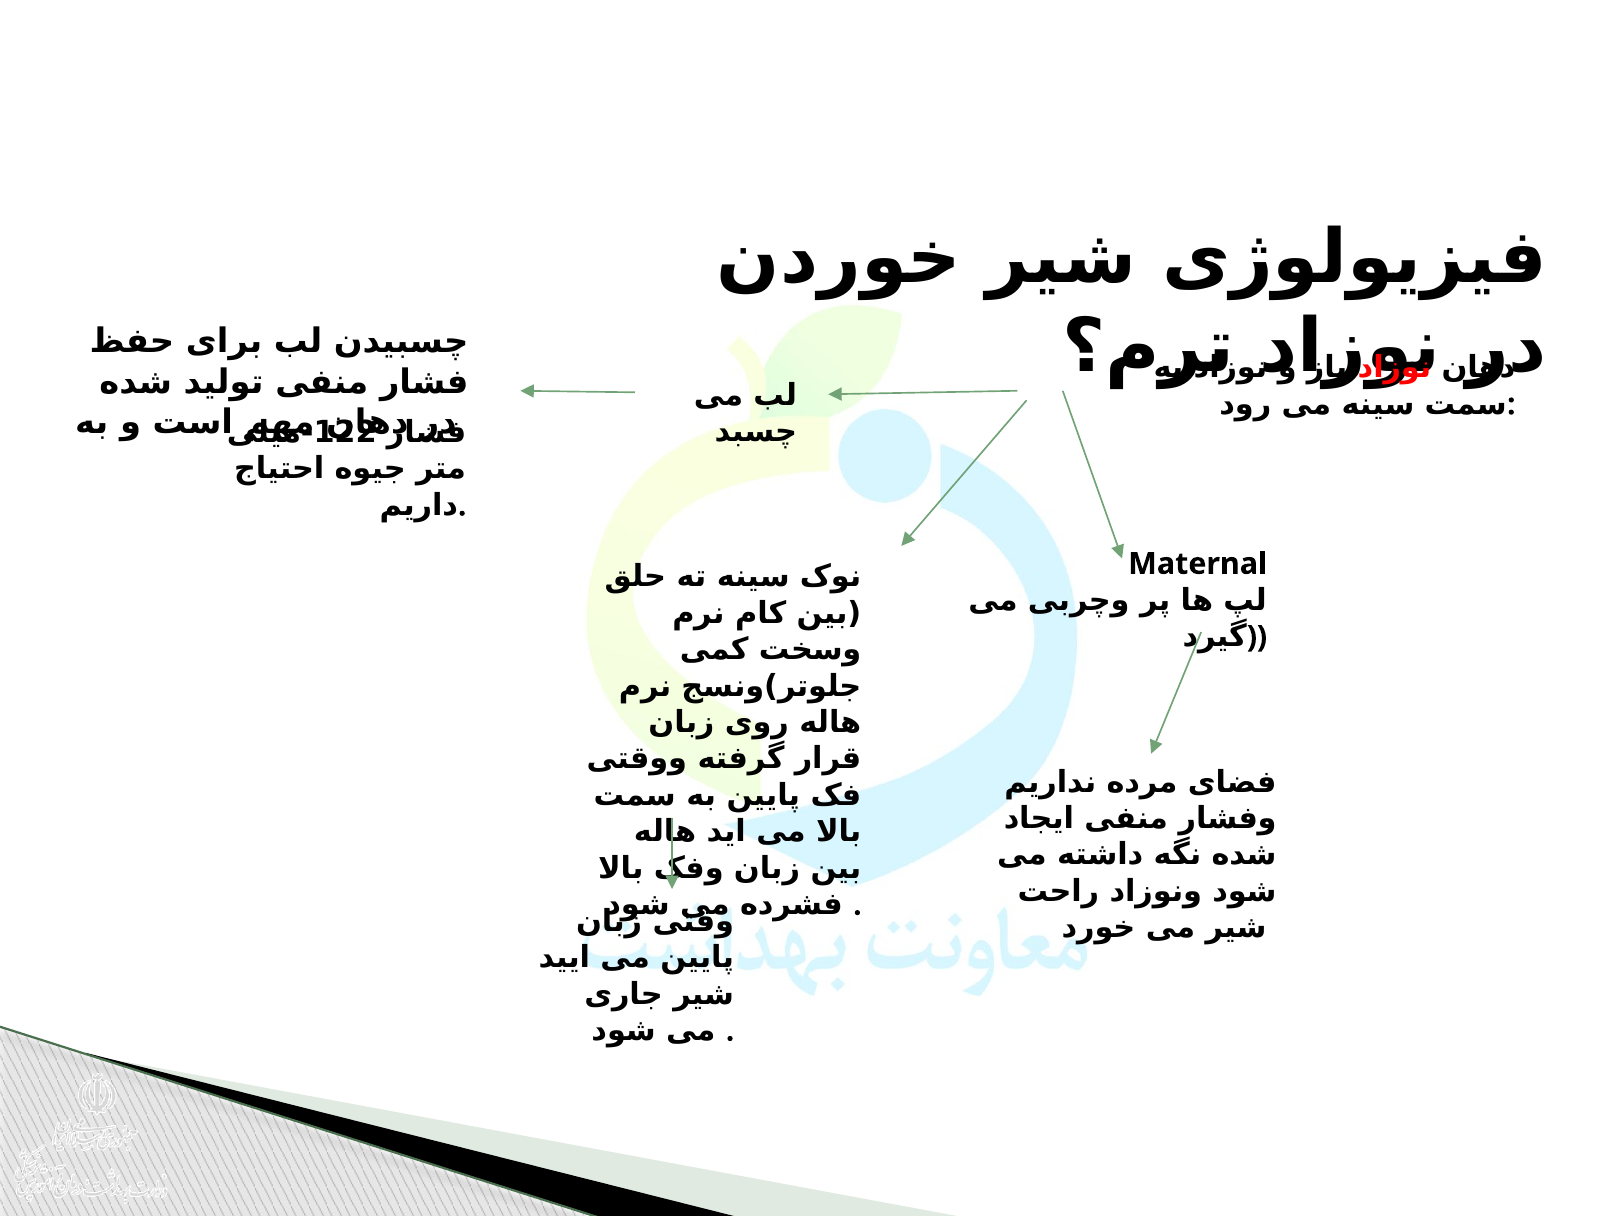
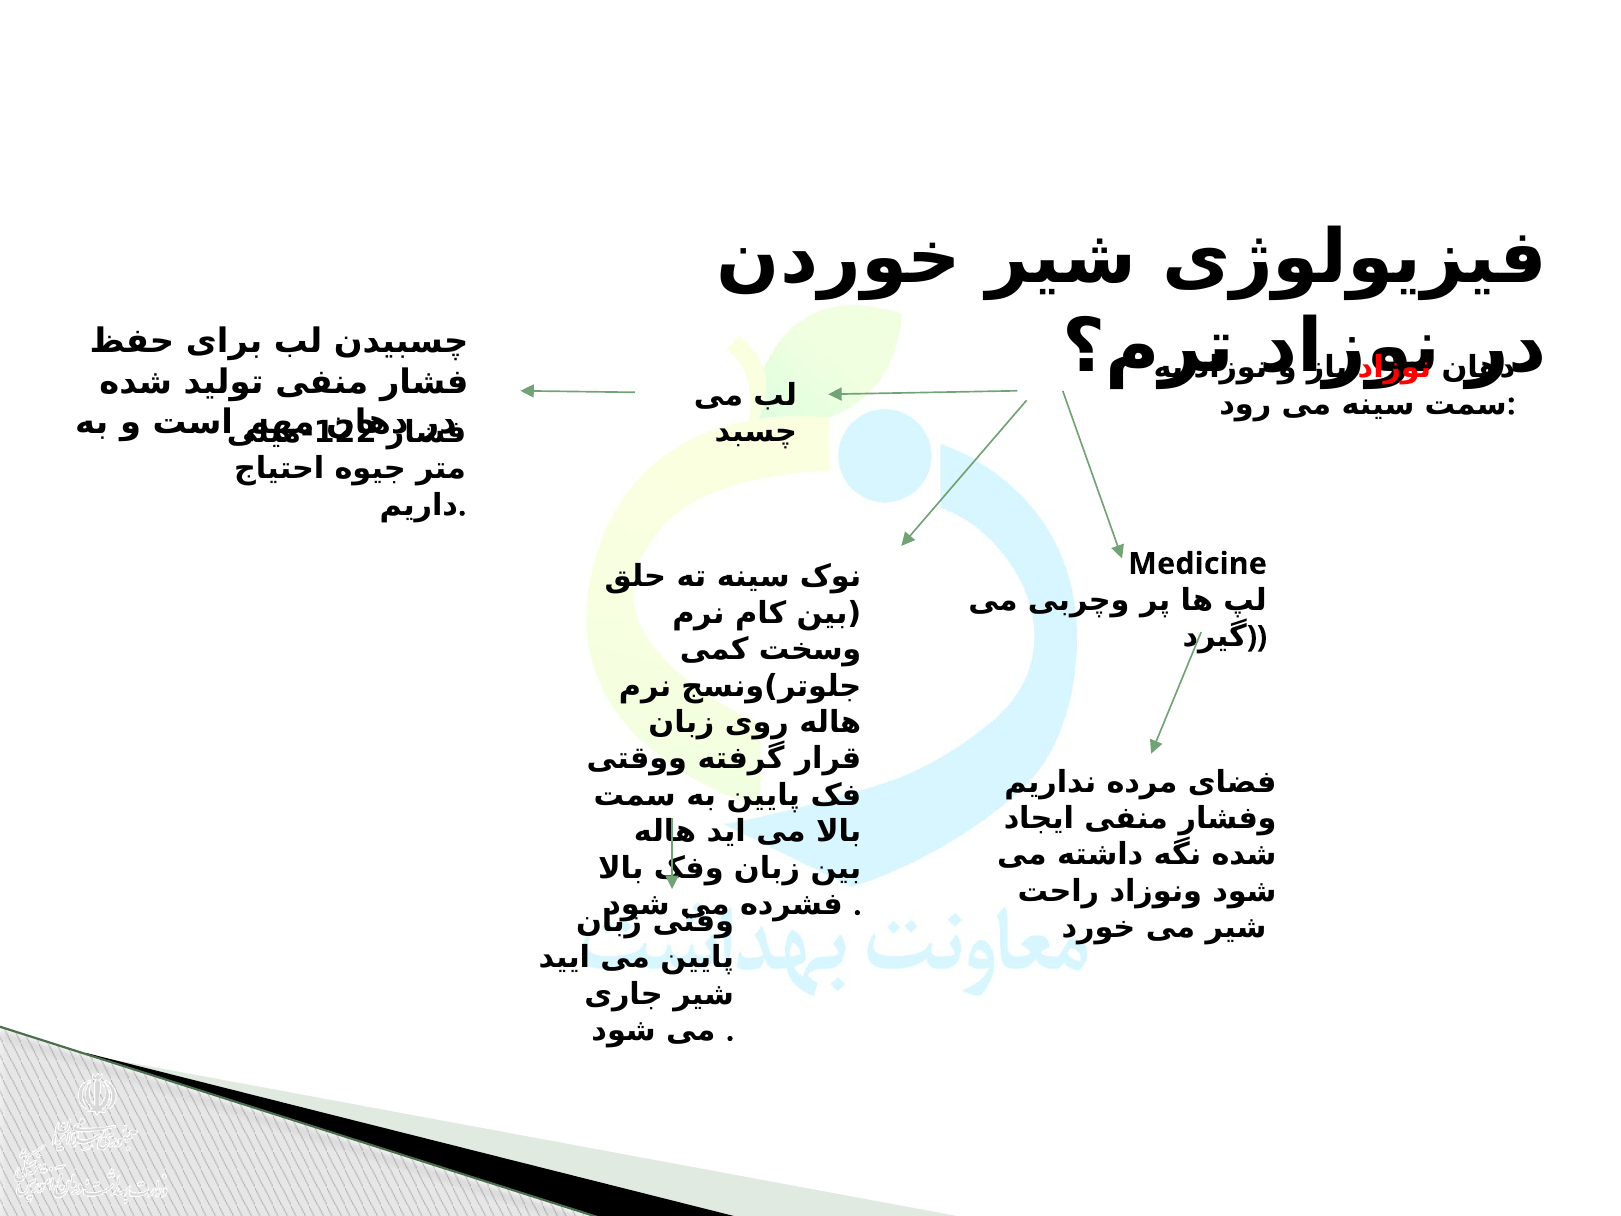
Maternal: Maternal -> Medicine (1198, 564)
